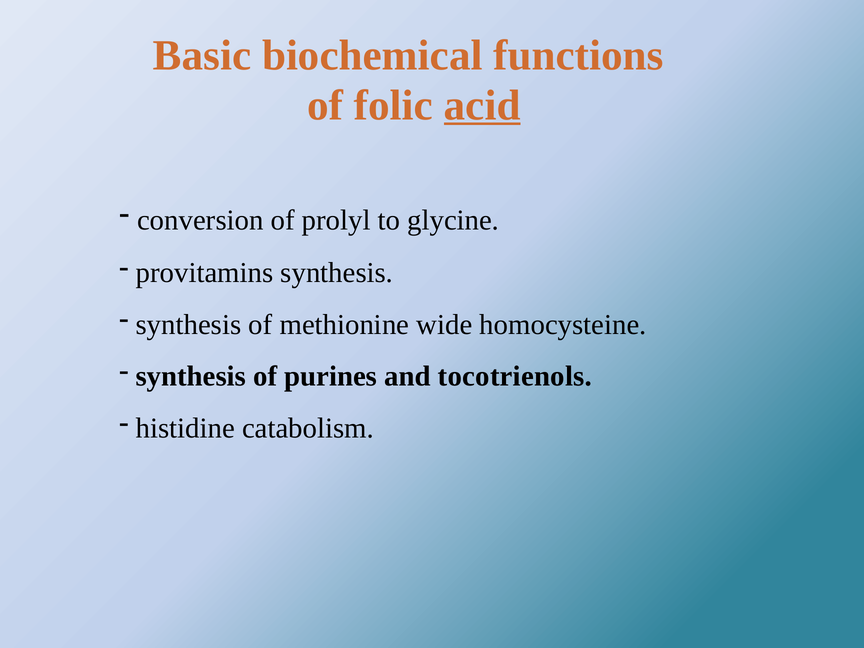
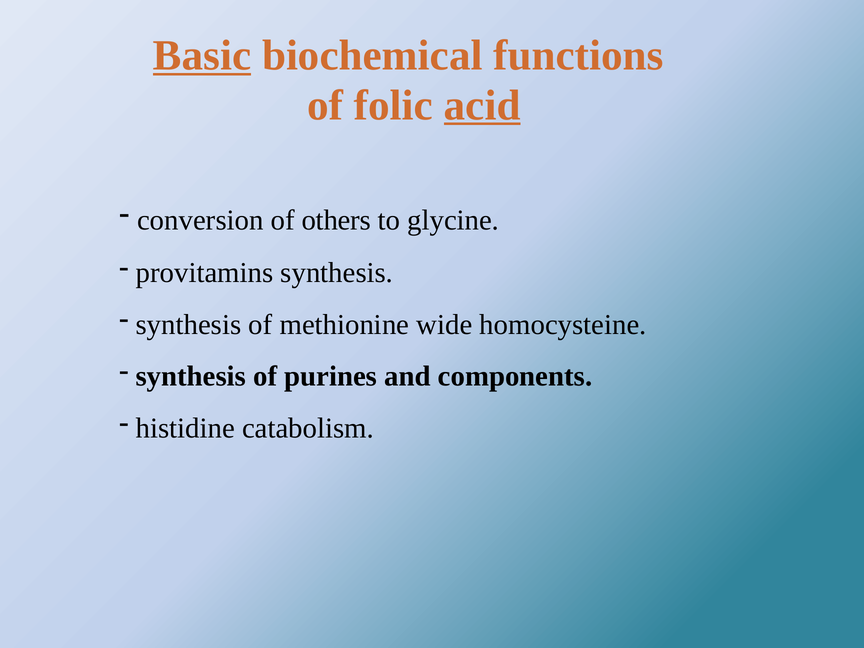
Basic underline: none -> present (202, 56)
prolyl: prolyl -> others (336, 220)
tocotrienols: tocotrienols -> components (515, 376)
